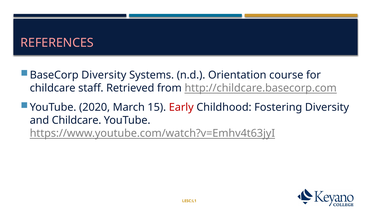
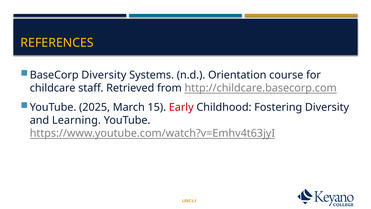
REFERENCES colour: pink -> yellow (57, 43)
2020: 2020 -> 2025 (95, 107)
and Childcare: Childcare -> Learning (76, 120)
